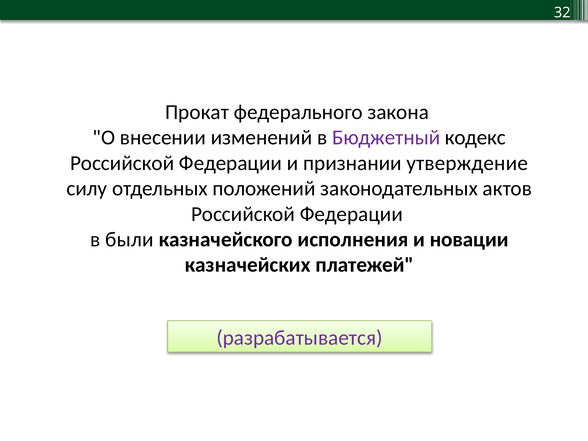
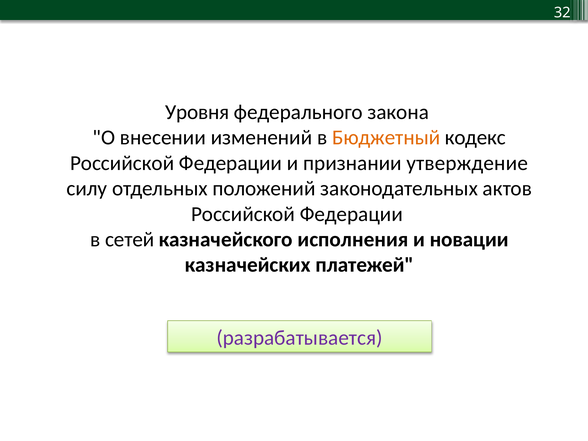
Прокат: Прокат -> Уровня (197, 112)
Бюджетный colour: purple -> orange (386, 138)
были: были -> сетей (130, 239)
